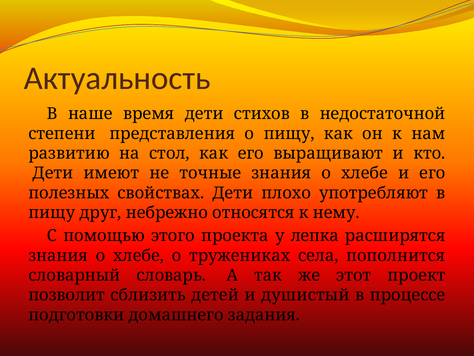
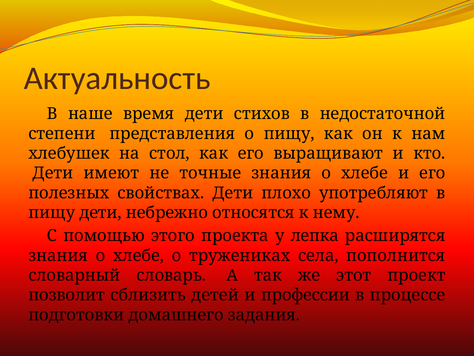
развитию: развитию -> хлебушек (69, 153)
пищу друг: друг -> дети (100, 212)
душистый: душистый -> профессии (305, 295)
